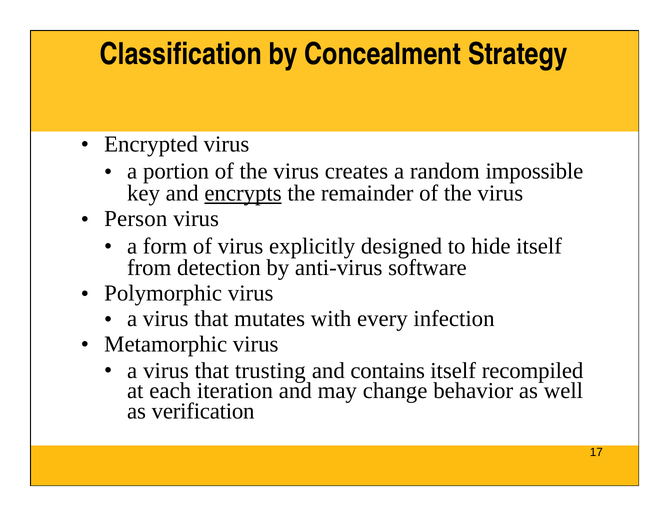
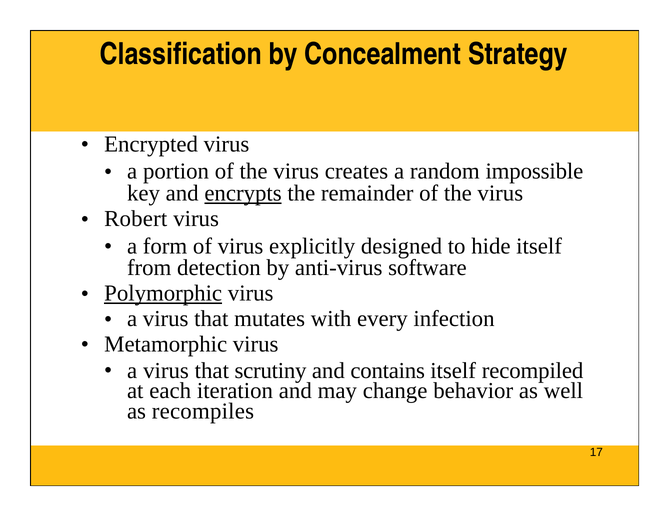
Person: Person -> Robert (136, 219)
Polymorphic underline: none -> present (163, 294)
trusting: trusting -> scrutiny (271, 371)
verification: verification -> recompiles (203, 412)
